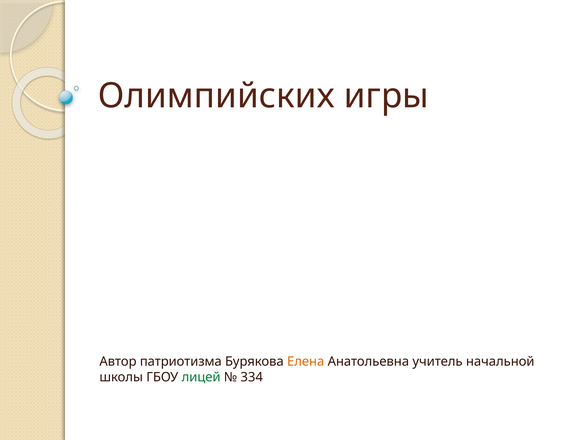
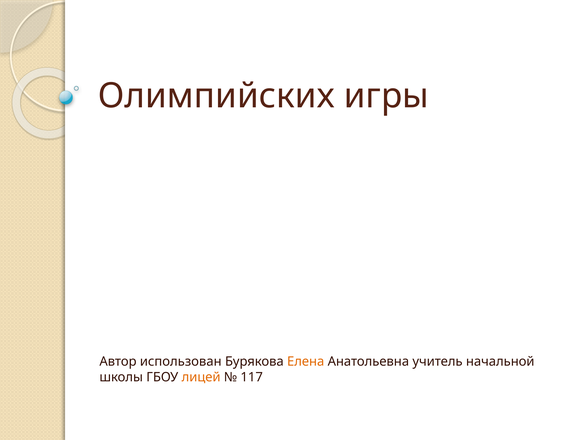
патриотизма: патриотизма -> использован (181, 362)
лицей colour: green -> orange (201, 377)
334: 334 -> 117 (252, 377)
